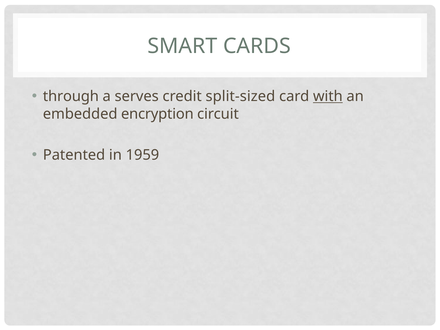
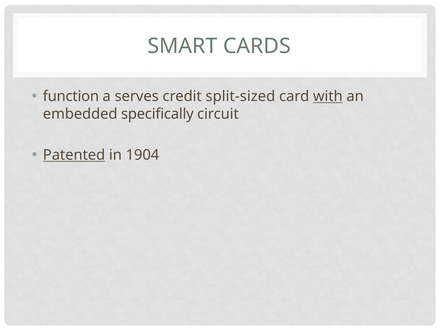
through: through -> function (71, 96)
encryption: encryption -> specifically (157, 114)
Patented underline: none -> present (74, 155)
1959: 1959 -> 1904 (142, 155)
